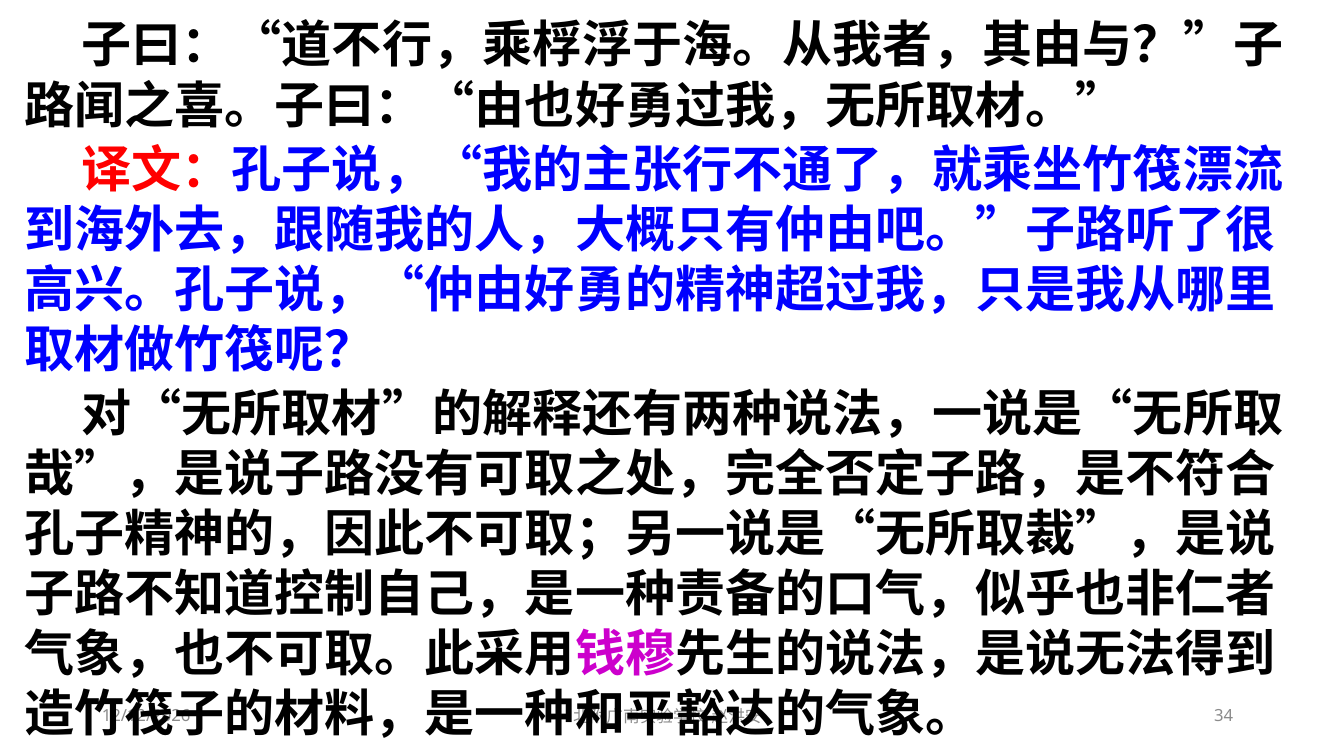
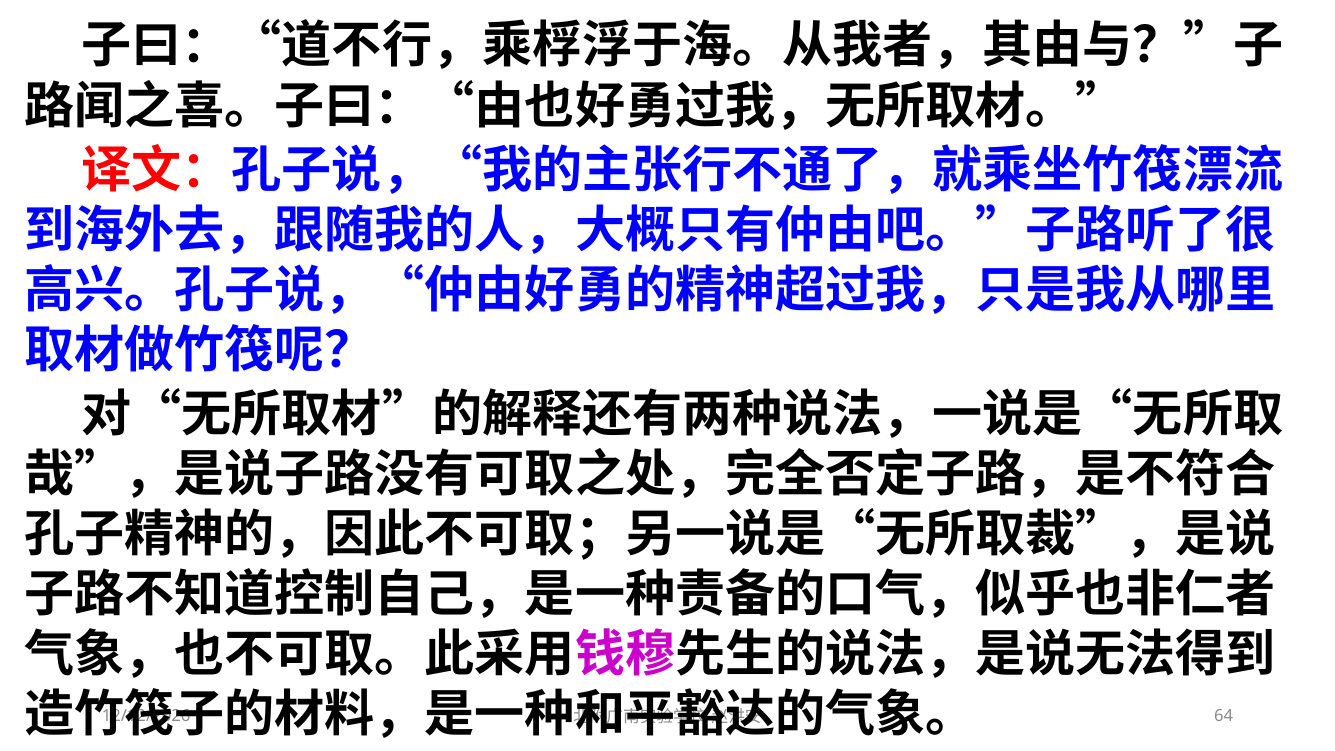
34: 34 -> 64 (1224, 716)
